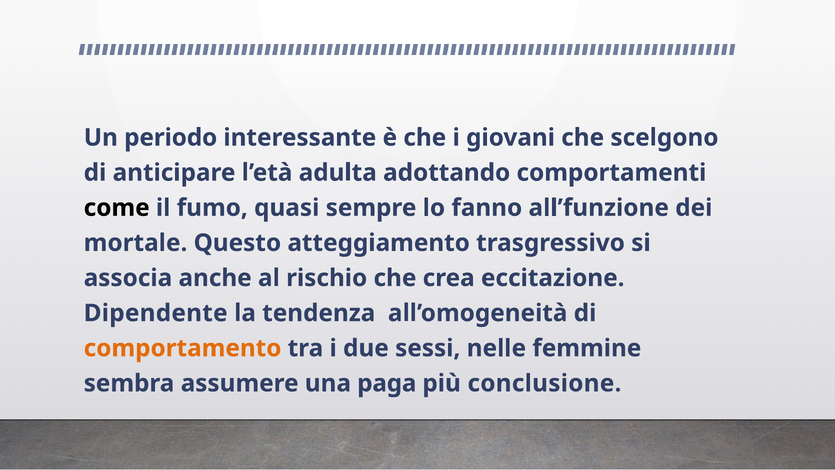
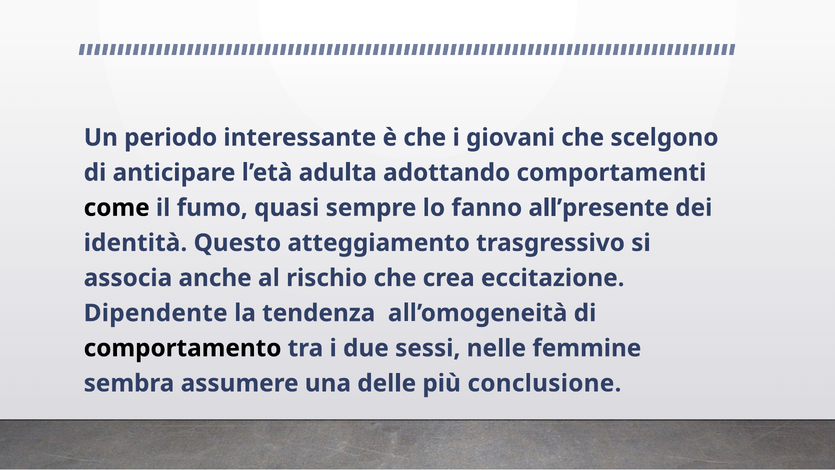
all’funzione: all’funzione -> all’presente (599, 208)
mortale: mortale -> identità (135, 243)
comportamento colour: orange -> black (183, 348)
paga: paga -> delle (387, 383)
